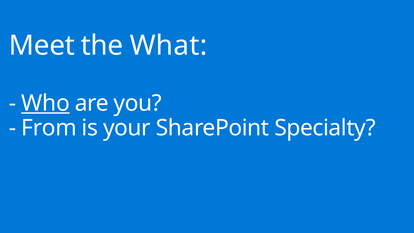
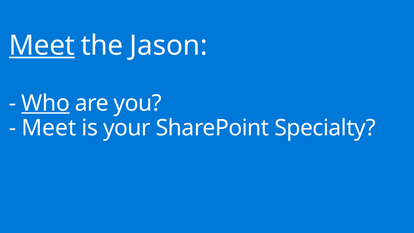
Meet underline: none -> present (42, 46)
What: What -> Jason (169, 46)
From: From -> Meet (49, 128)
